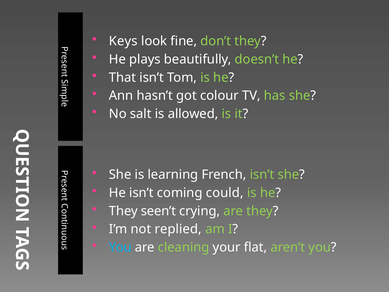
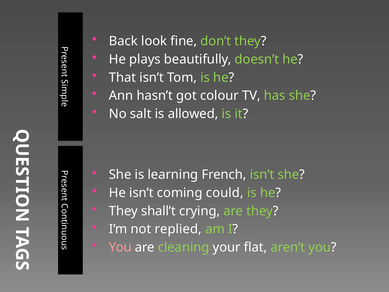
Keys: Keys -> Back (123, 41)
seen’t: seen’t -> shall’t (158, 211)
You colour: light blue -> pink (120, 247)
